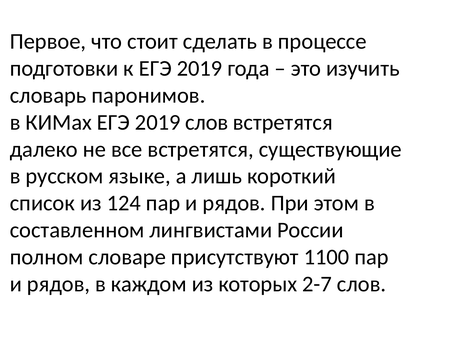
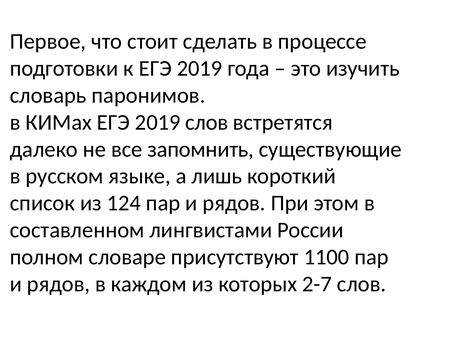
все встретятся: встретятся -> запомнить (201, 150)
